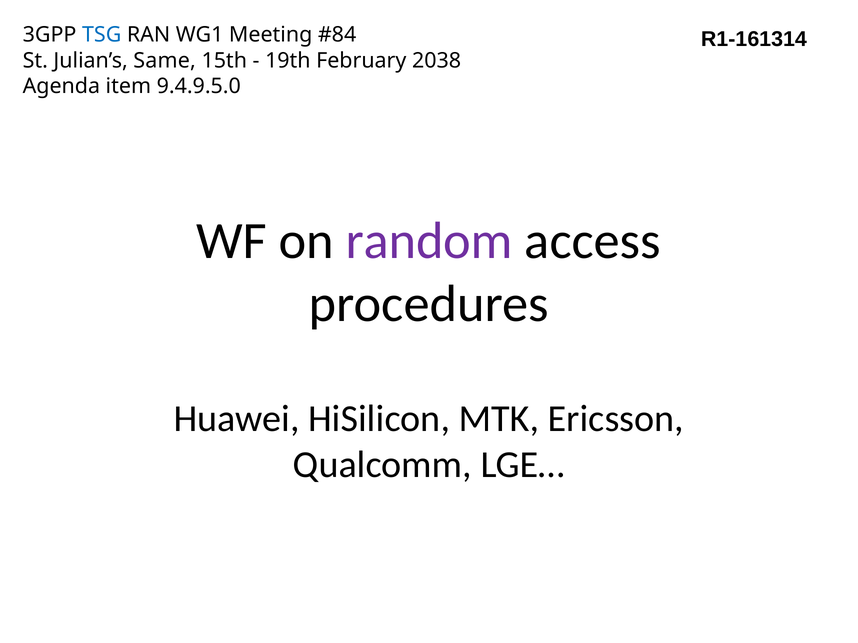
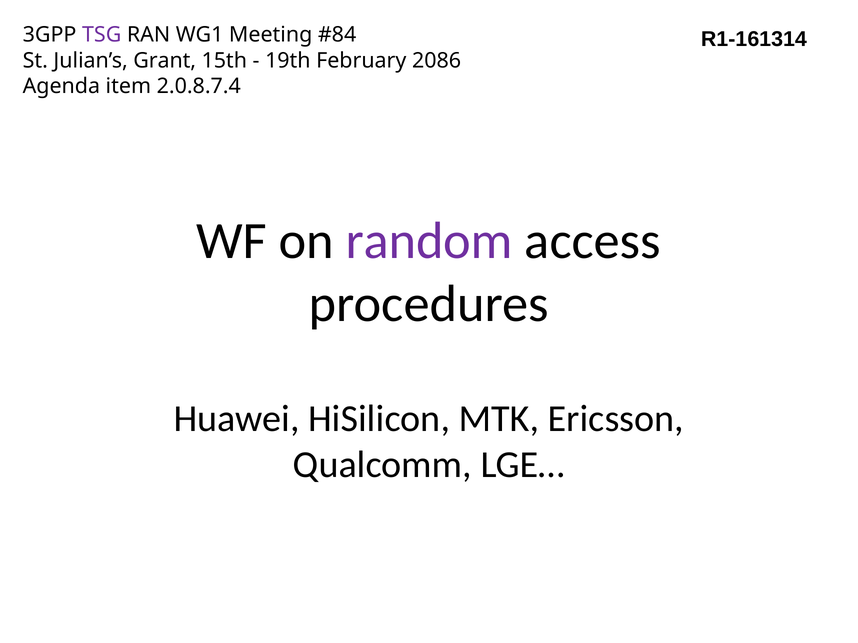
TSG colour: blue -> purple (102, 35)
Same: Same -> Grant (165, 61)
2038: 2038 -> 2086 (437, 61)
9.4.9.5.0: 9.4.9.5.0 -> 2.0.8.7.4 (199, 86)
